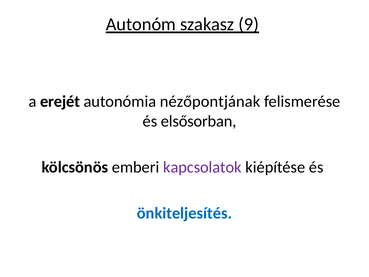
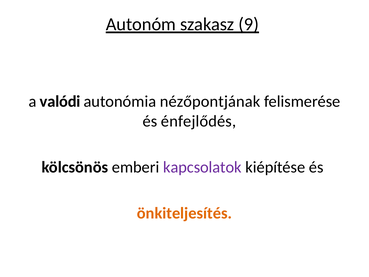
erejét: erejét -> valódi (60, 101)
elsősorban: elsősorban -> énfejlődés (199, 121)
önkiteljesítés colour: blue -> orange (184, 213)
